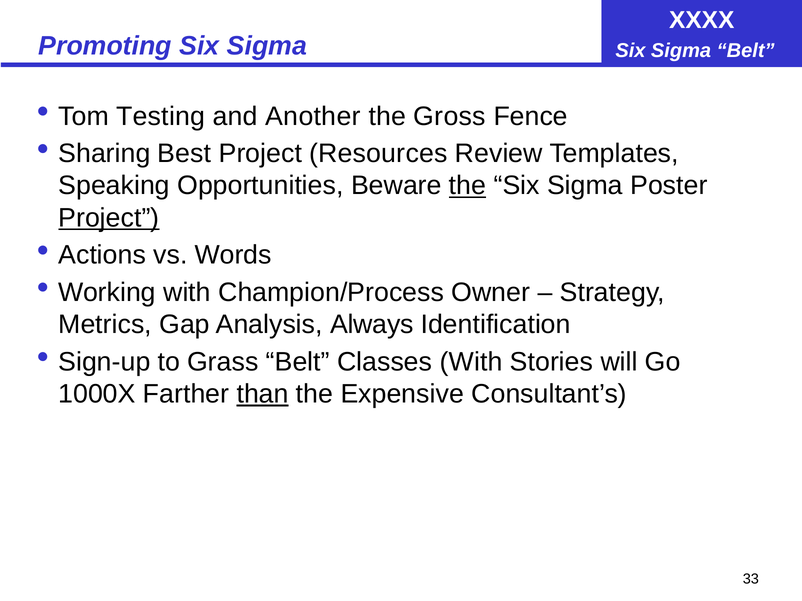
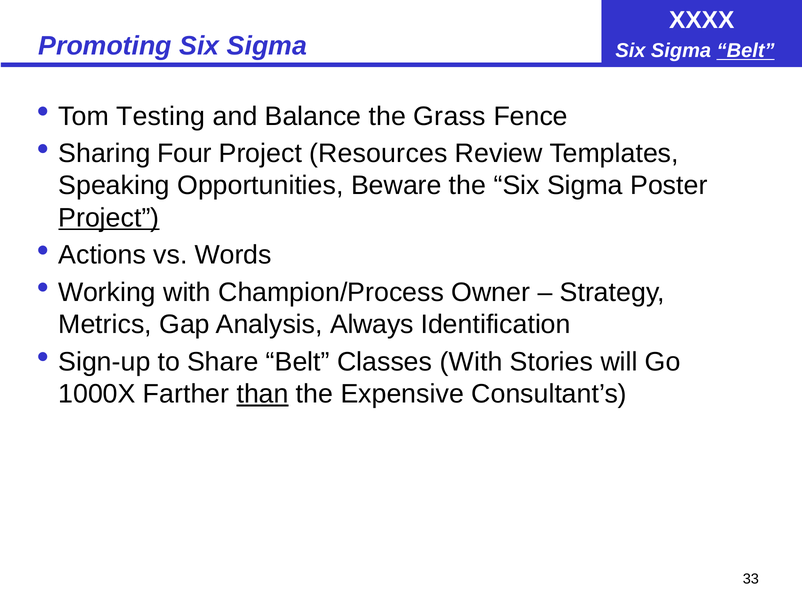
Belt underline: none -> present (746, 51)
Another: Another -> Balance (313, 116)
Gross: Gross -> Grass (450, 116)
Best: Best -> Four (185, 154)
the underline: present -> none (468, 186)
Grass: Grass -> Share (223, 362)
